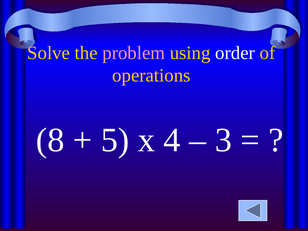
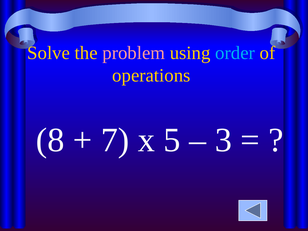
order colour: white -> light blue (235, 53)
5: 5 -> 7 (115, 140)
4: 4 -> 5 (172, 140)
